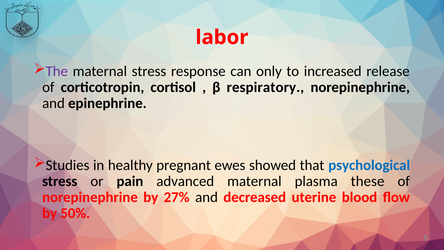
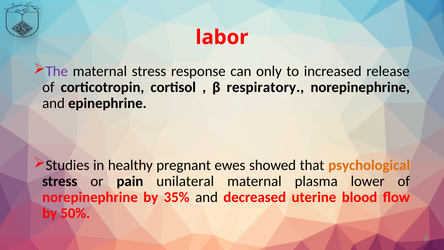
psychological colour: blue -> orange (369, 165)
advanced: advanced -> unilateral (185, 181)
these: these -> lower (368, 181)
27%: 27% -> 35% (177, 197)
